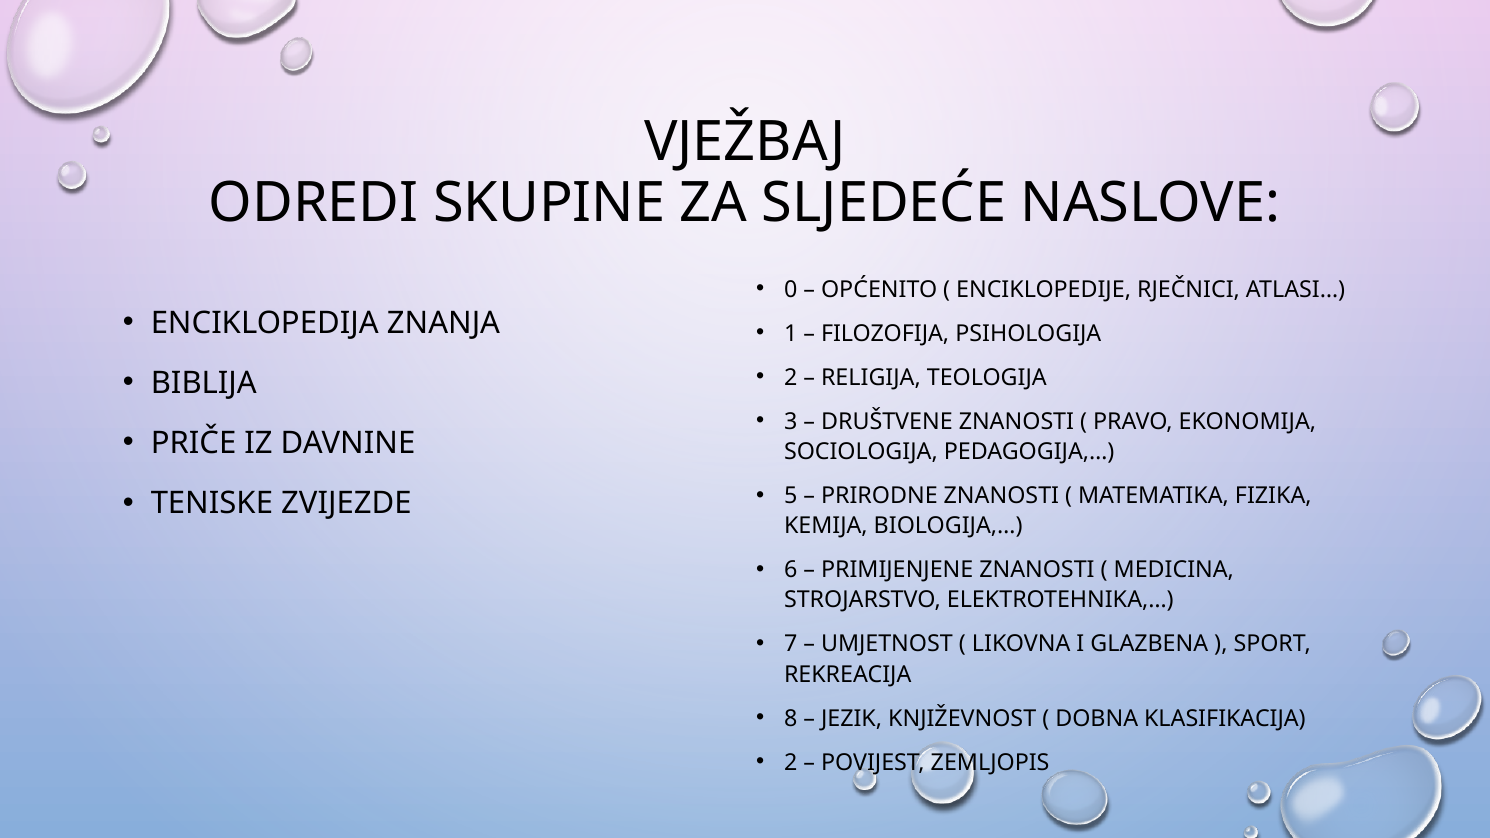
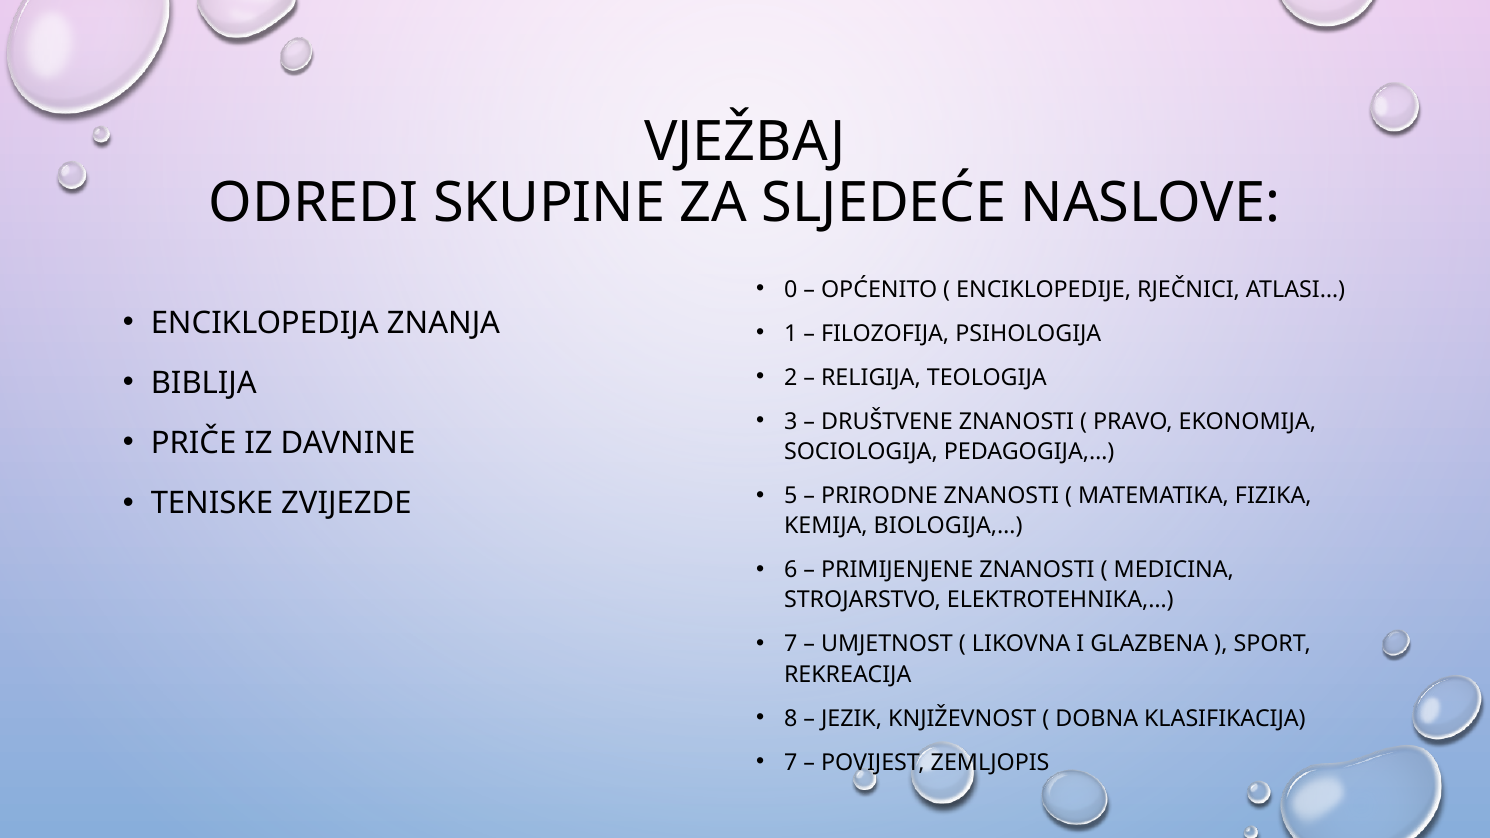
2: 2 -> 7 (791, 763)
